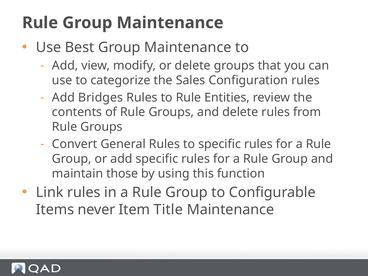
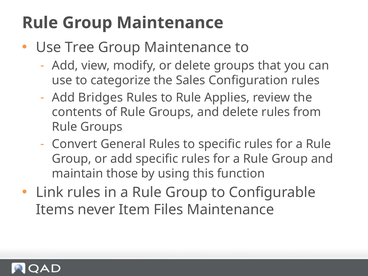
Best: Best -> Tree (80, 47)
Entities: Entities -> Applies (227, 97)
Title: Title -> Files (168, 210)
